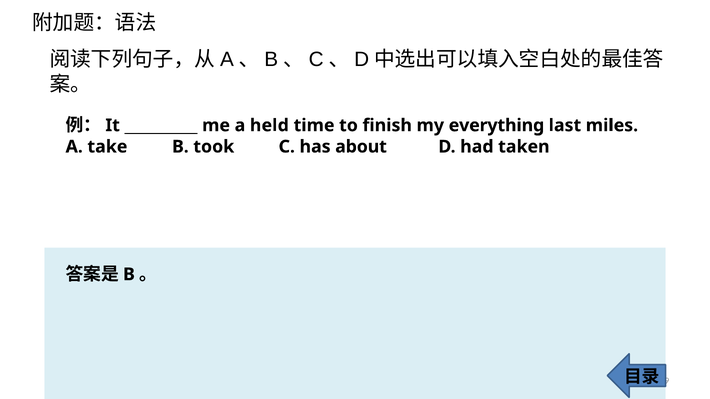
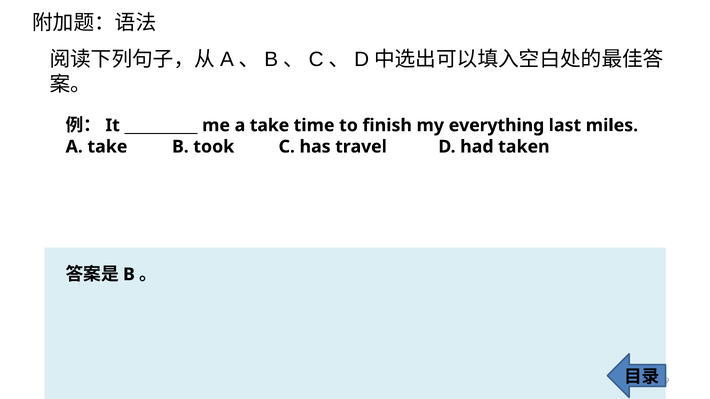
me a held: held -> take (270, 126)
about: about -> travel (361, 147)
